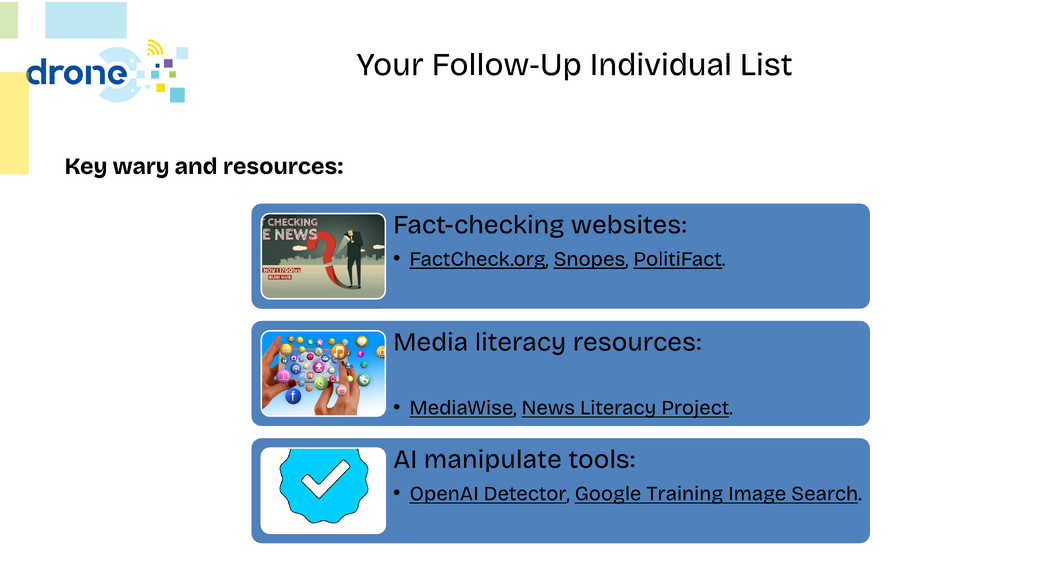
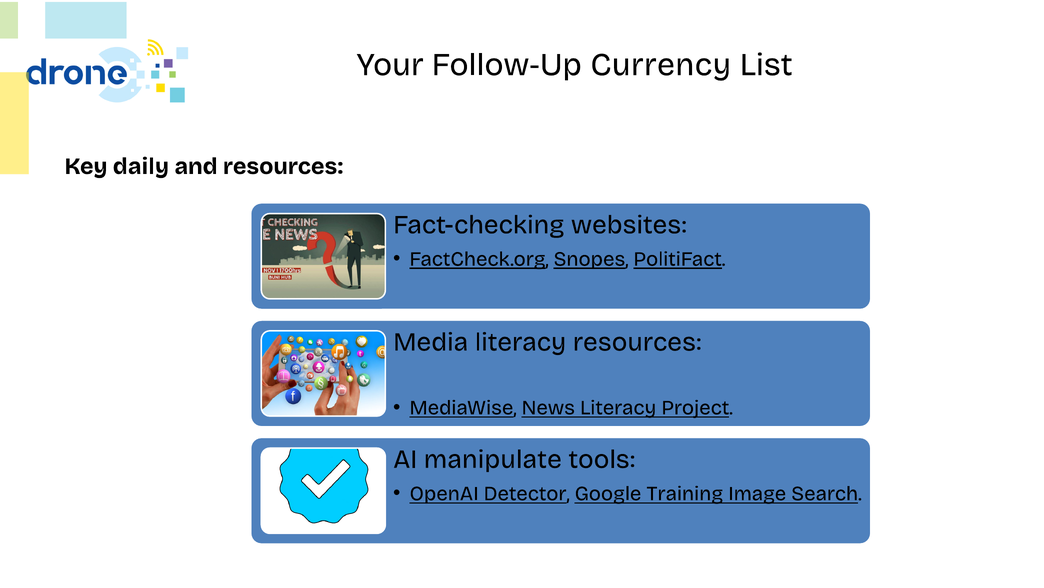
Individual: Individual -> Currency (661, 65)
wary: wary -> daily (141, 166)
